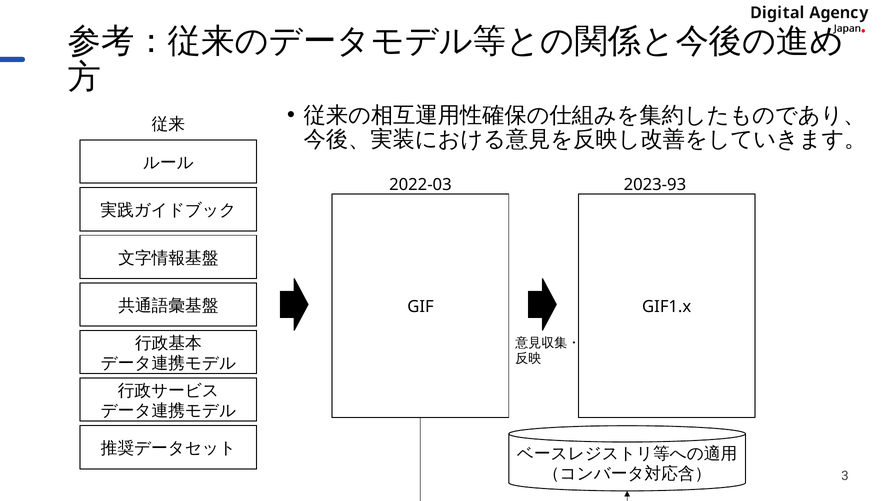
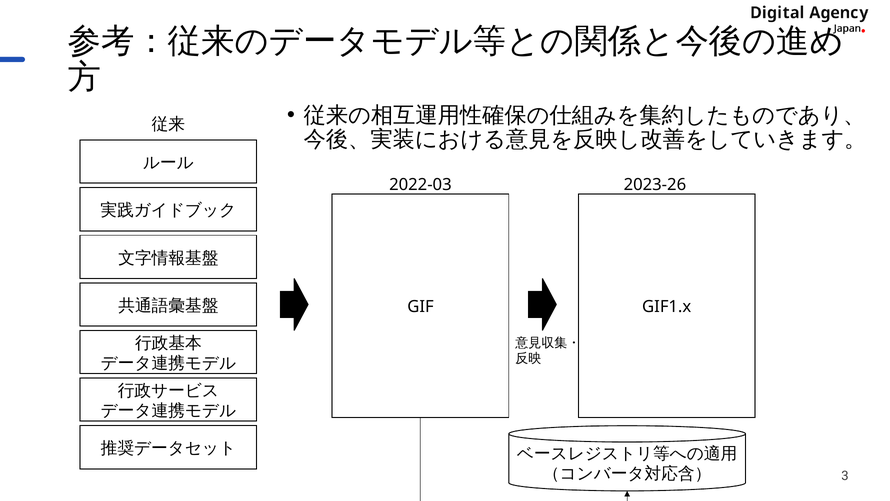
2023-93: 2023-93 -> 2023-26 (655, 185)
